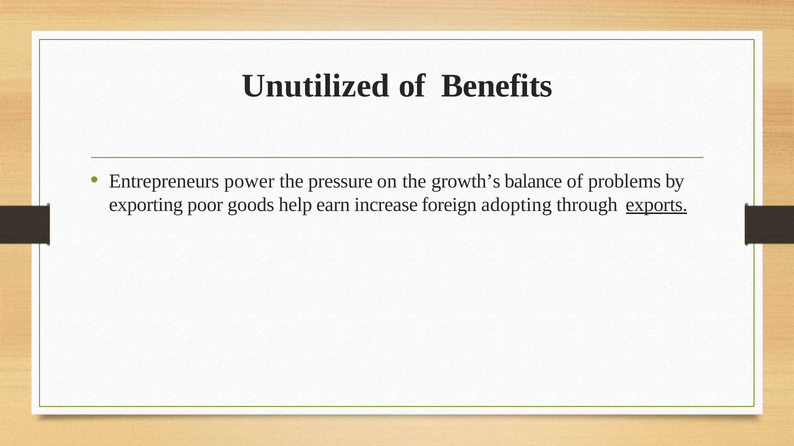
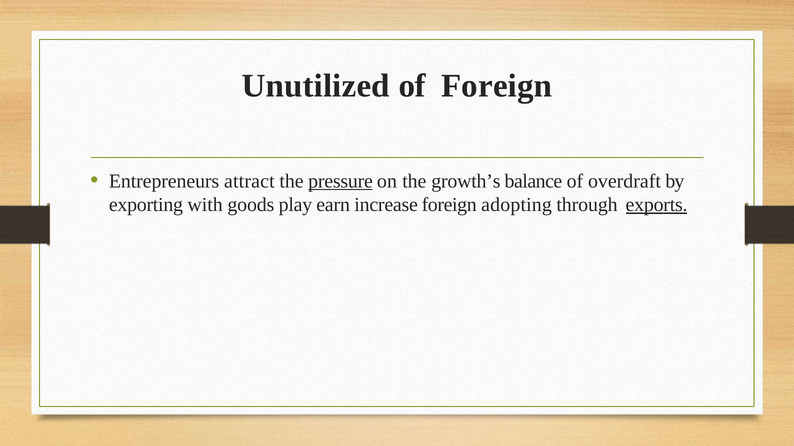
of Benefits: Benefits -> Foreign (497, 86)
power: power -> attract (249, 181)
pressure underline: none -> present (341, 181)
problems: problems -> overdraft (624, 181)
poor: poor -> with (205, 205)
help: help -> play (295, 205)
